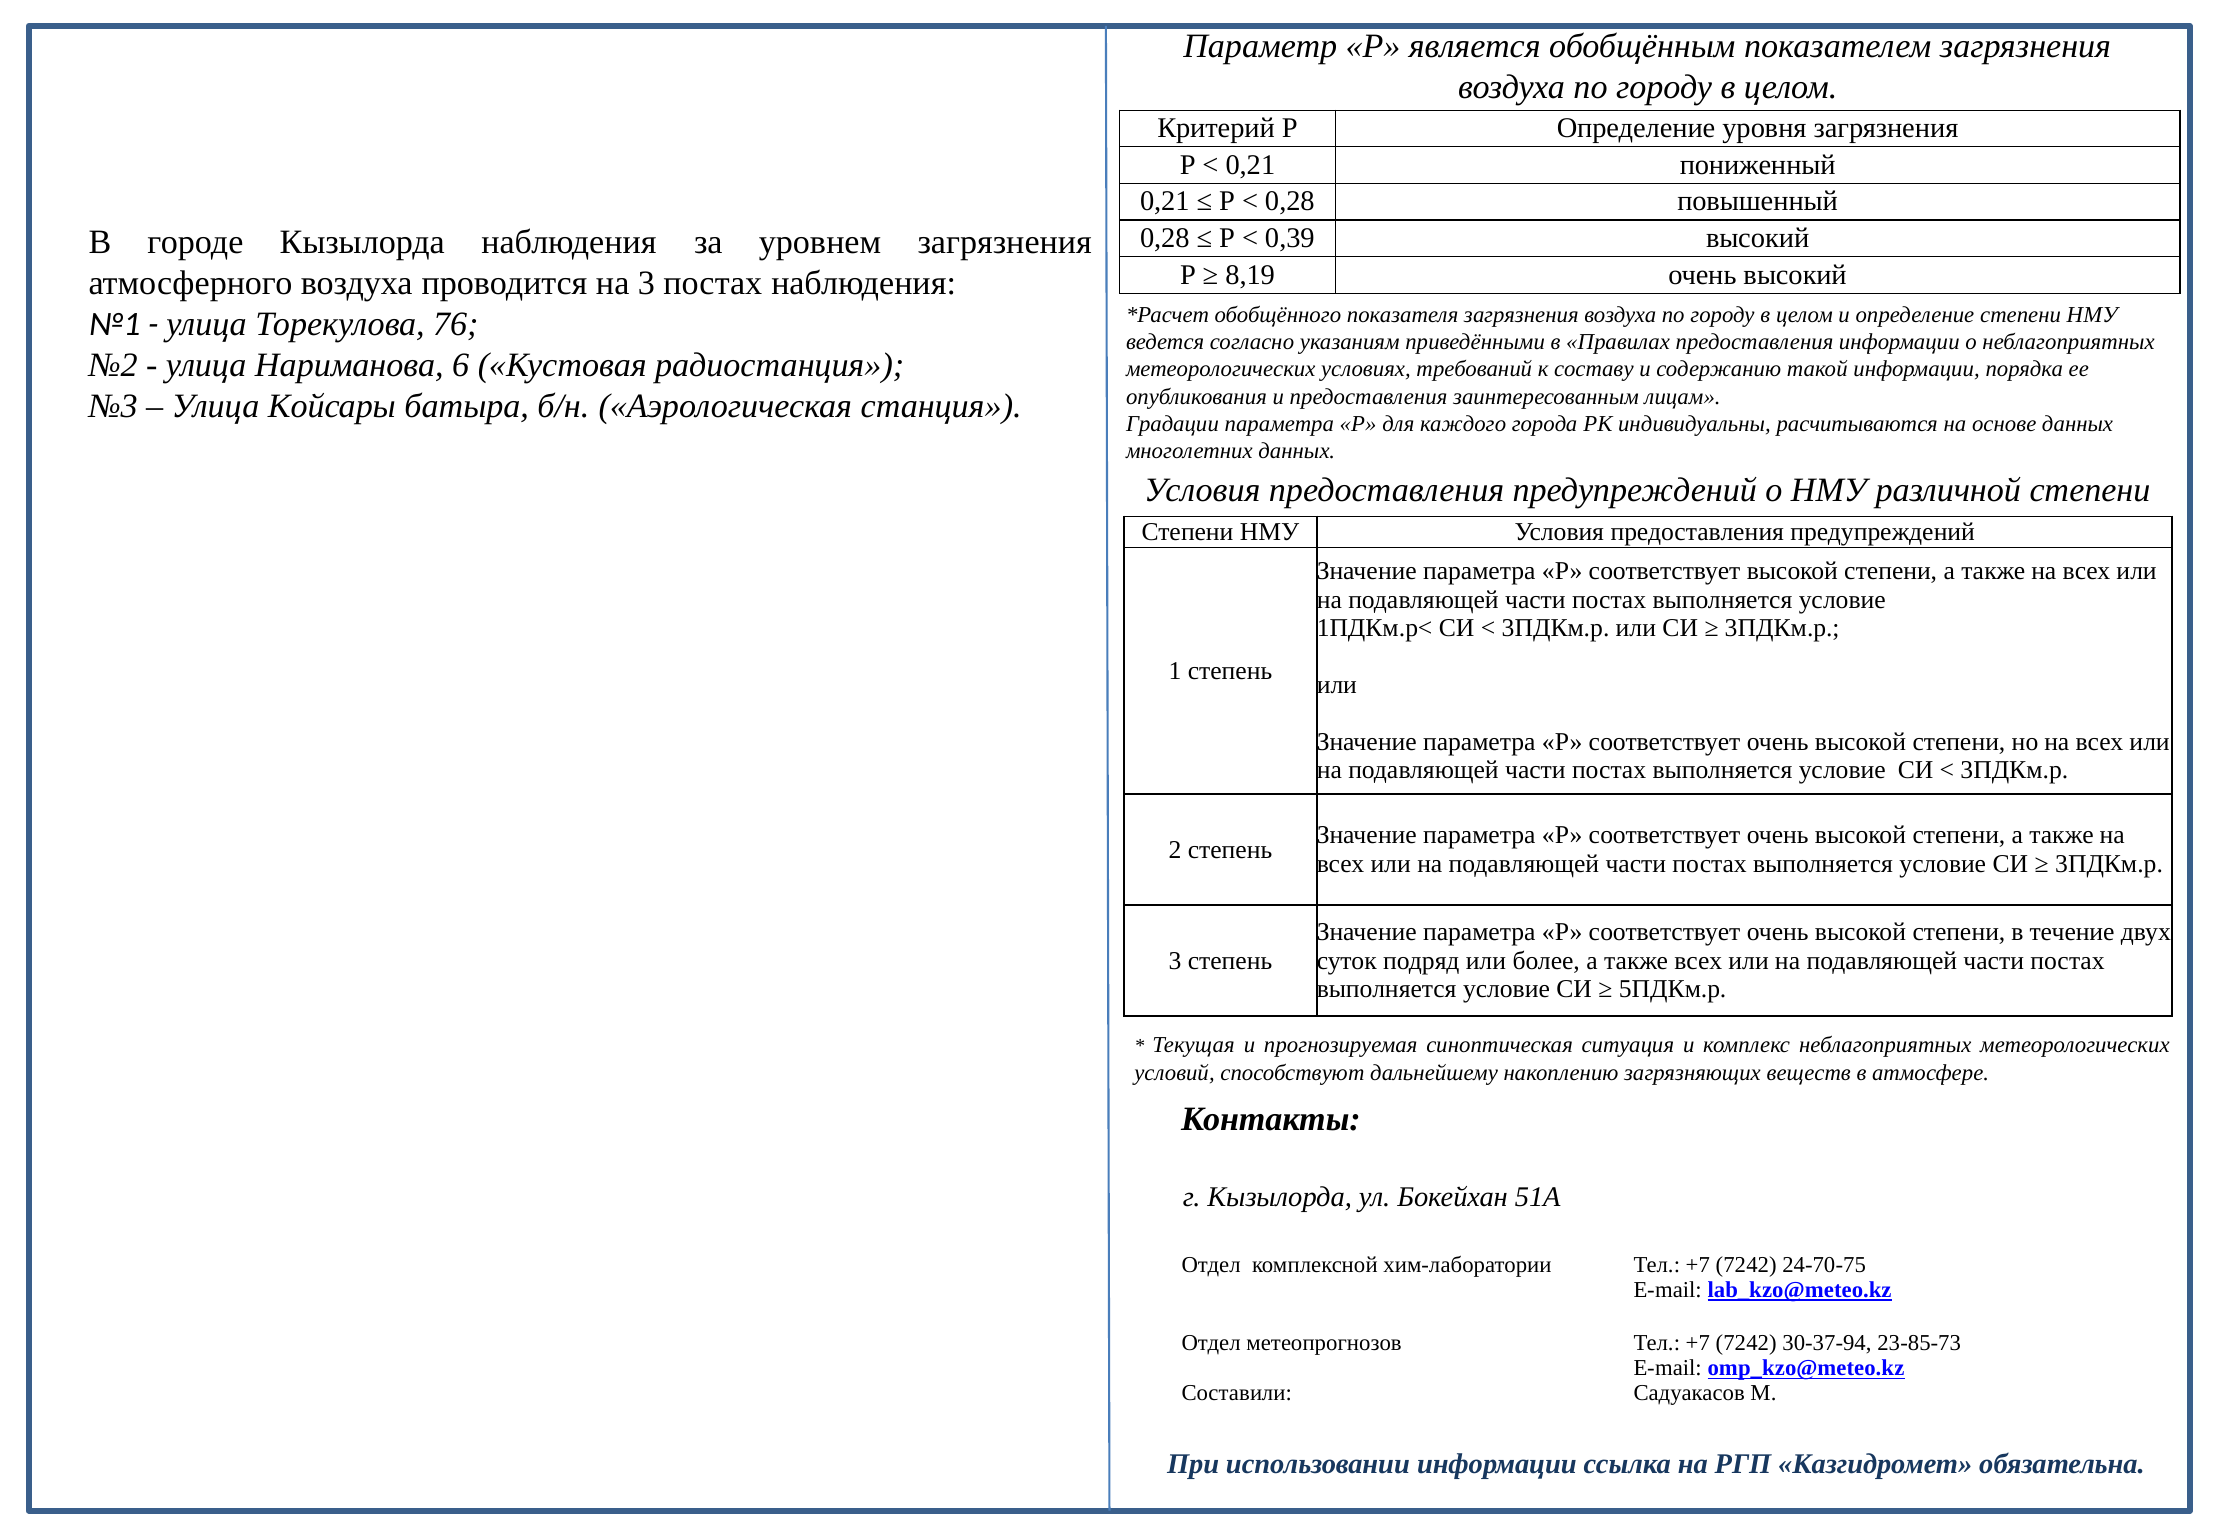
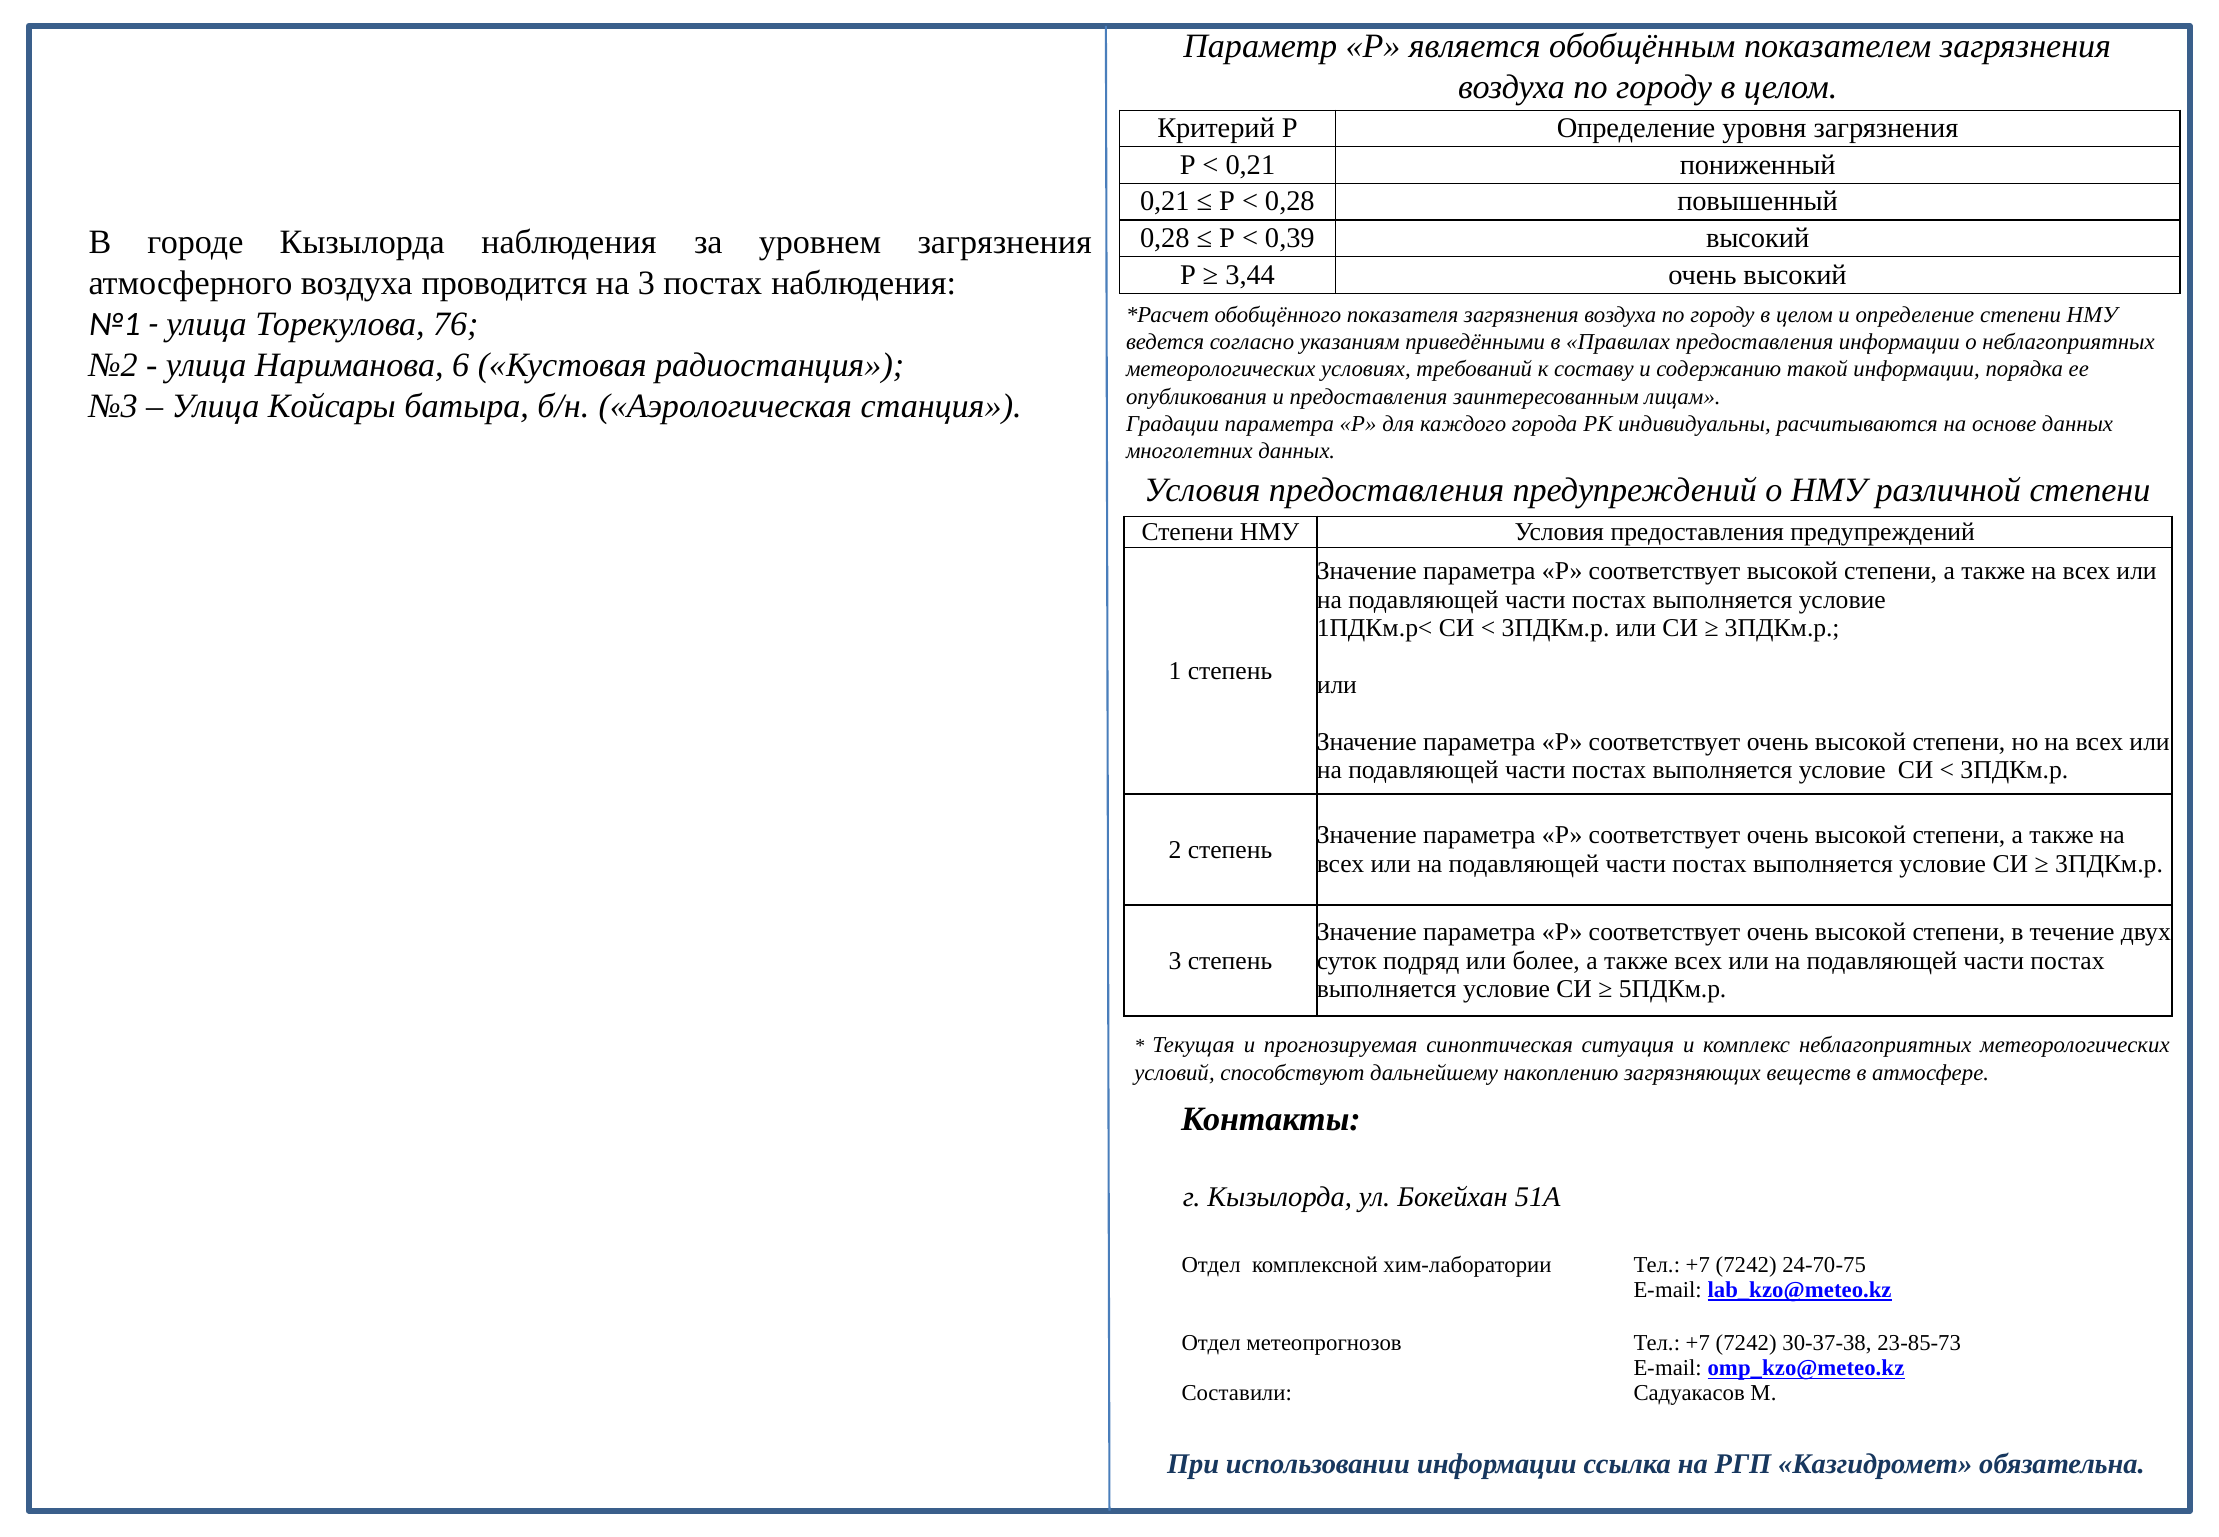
8,19: 8,19 -> 3,44 (1250, 275)
30-37-94: 30-37-94 -> 30-37-38 (1827, 1342)
